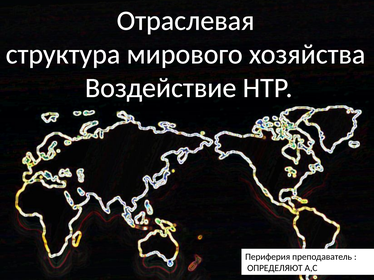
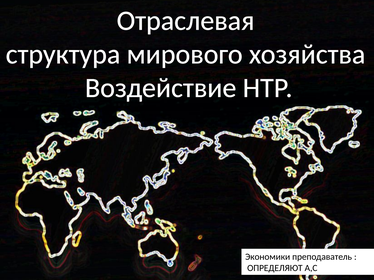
Периферия: Периферия -> Экономики (268, 257)
